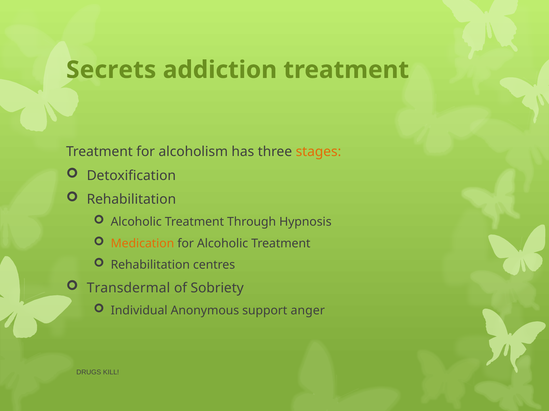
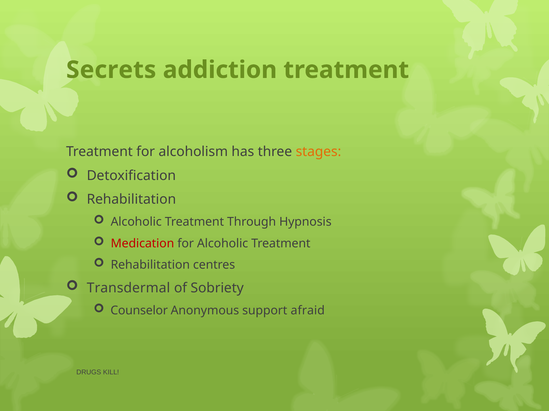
Medication colour: orange -> red (142, 244)
Individual: Individual -> Counselor (139, 311)
anger: anger -> afraid (308, 311)
